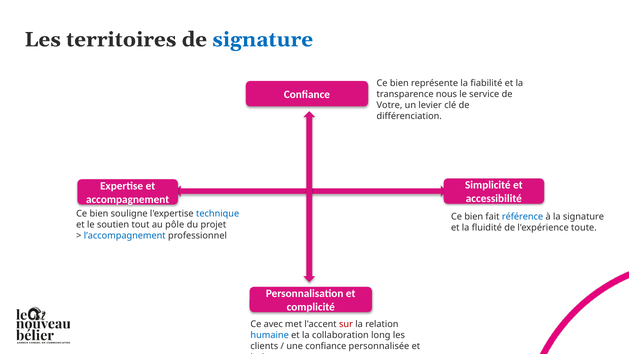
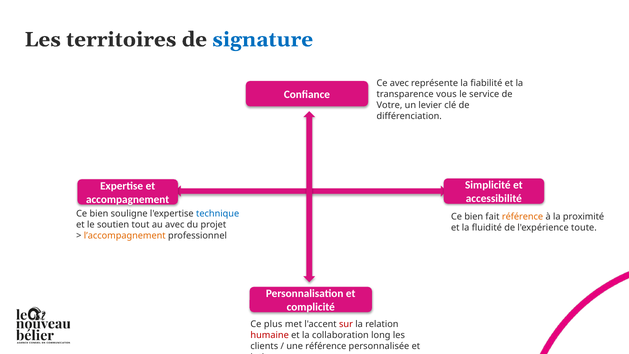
bien: bien -> avec (399, 83)
nous: nous -> vous (446, 94)
référence colour: blue -> orange (523, 217)
la signature: signature -> proximité (584, 217)
au pôle: pôle -> avec (175, 225)
l’accompagnement colour: blue -> orange (125, 236)
avec: avec -> plus (273, 324)
humaine colour: blue -> red (270, 335)
une confiance: confiance -> référence (326, 346)
